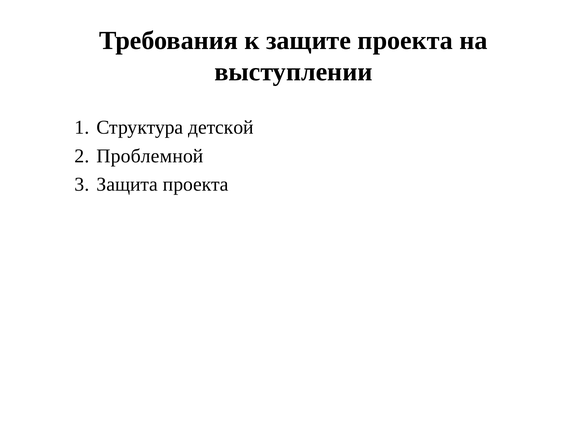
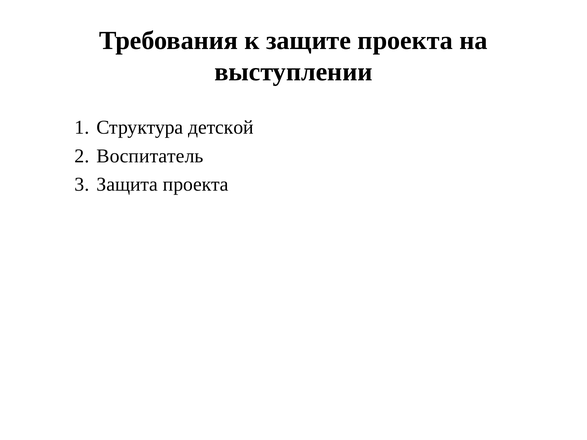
Проблемной: Проблемной -> Воспитатель (150, 156)
